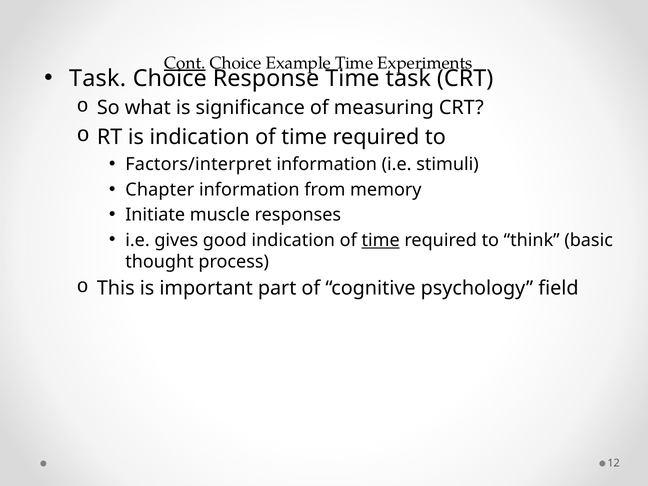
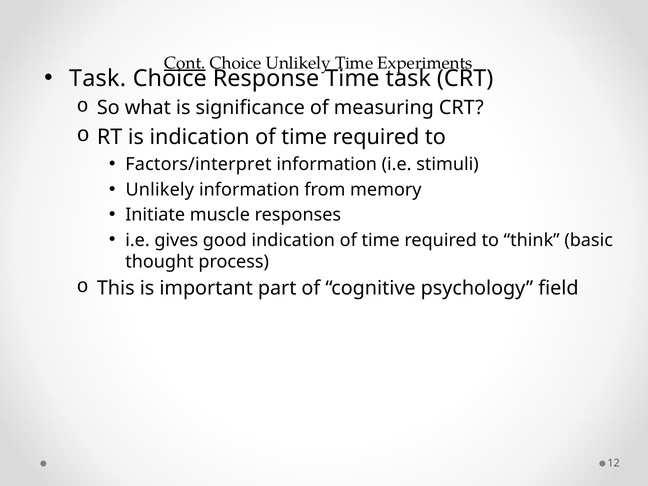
Choice Example: Example -> Unlikely (298, 63)
Chapter: Chapter -> Unlikely (160, 190)
time underline: present -> none (381, 240)
